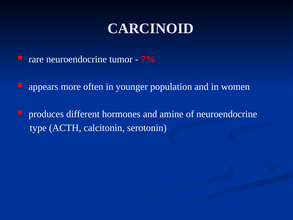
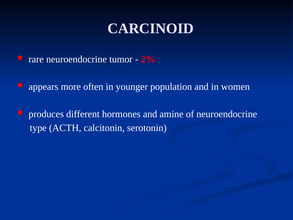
7%: 7% -> 2% (148, 59)
